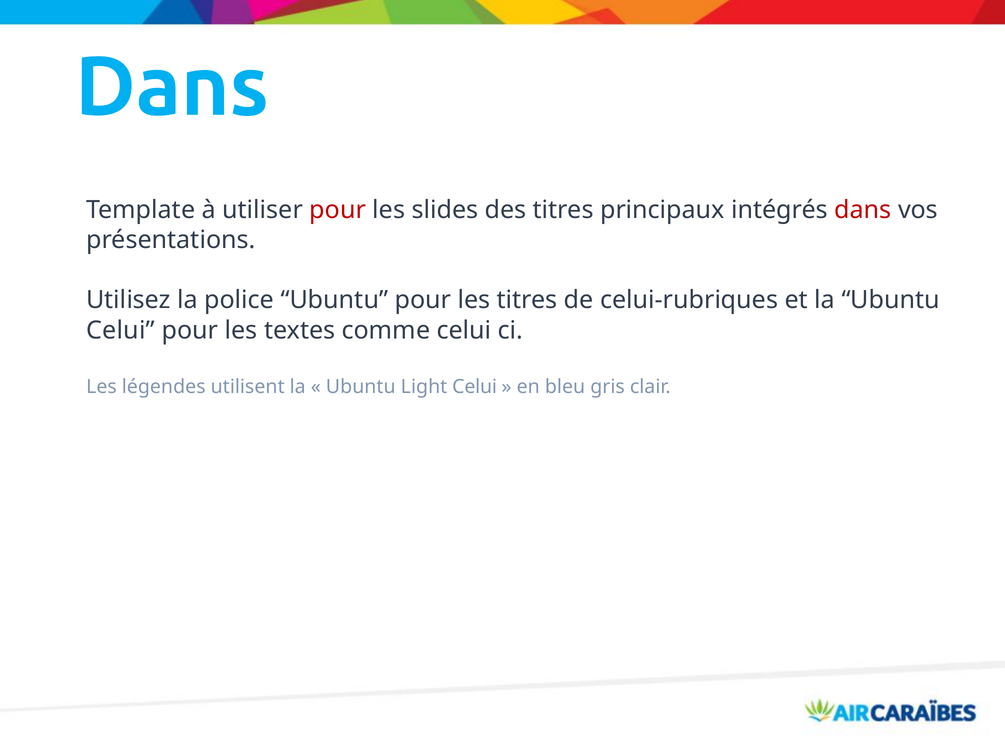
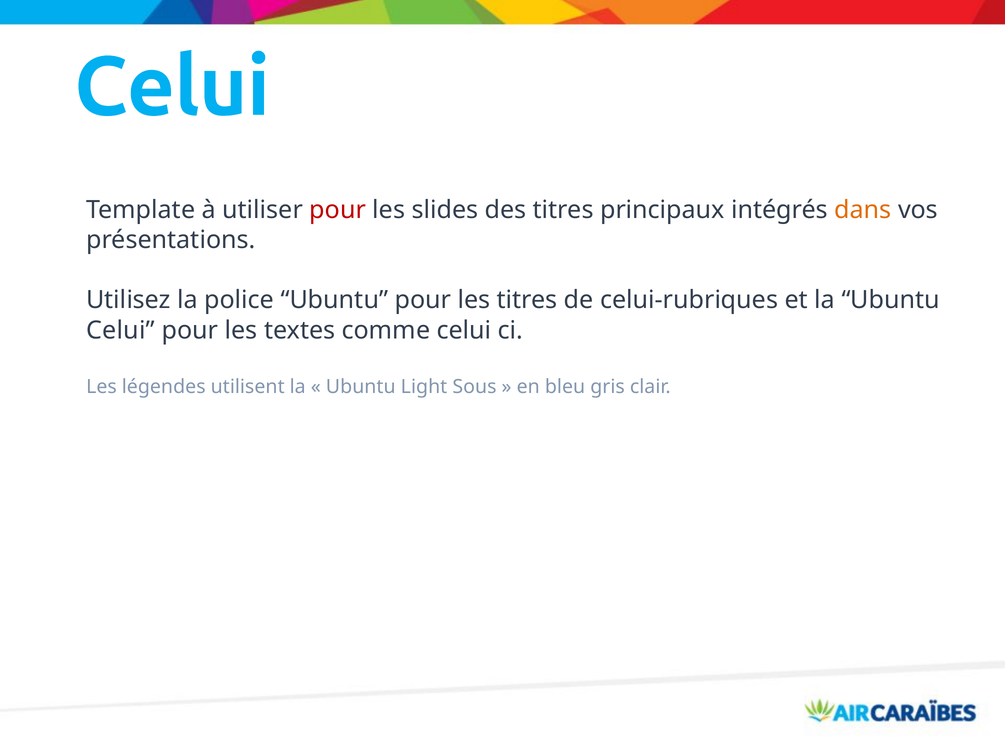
Dans: Dans -> Celui (172, 87)
dans colour: red -> orange (863, 210)
Light Celui: Celui -> Sous (474, 387)
